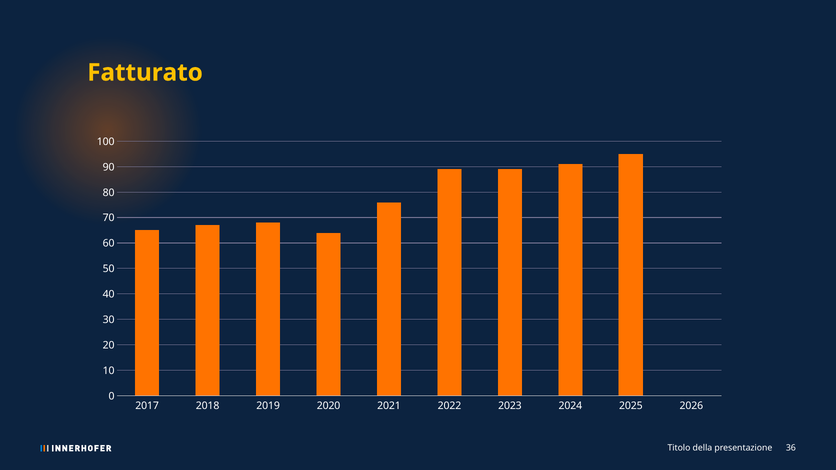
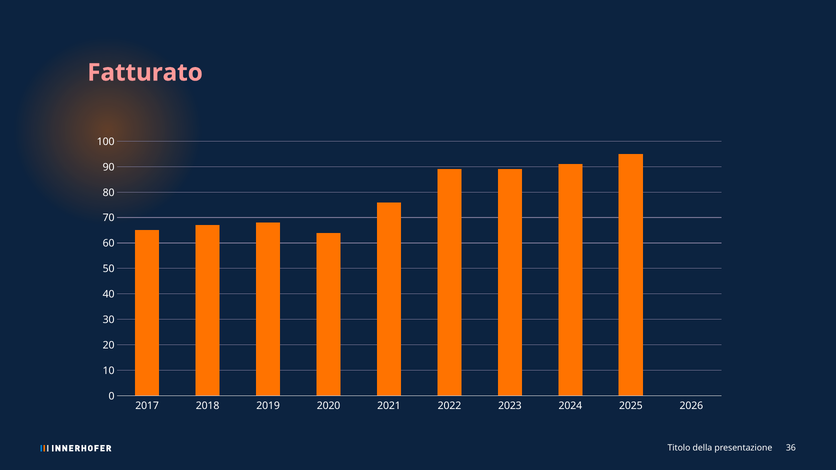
Fatturato colour: yellow -> pink (145, 73)
